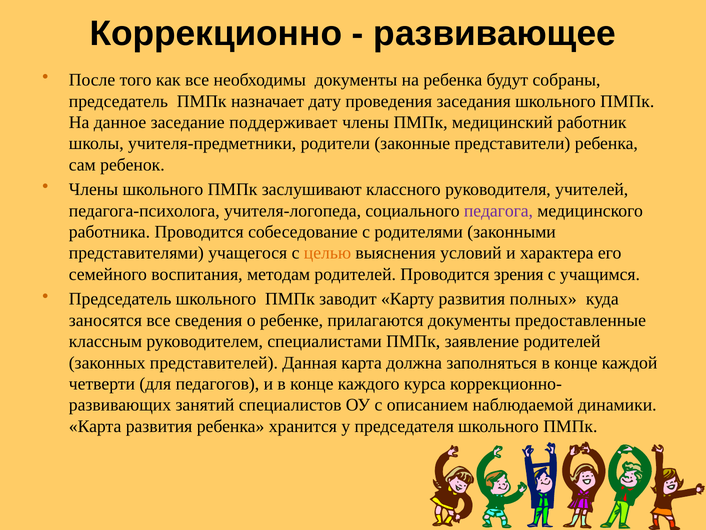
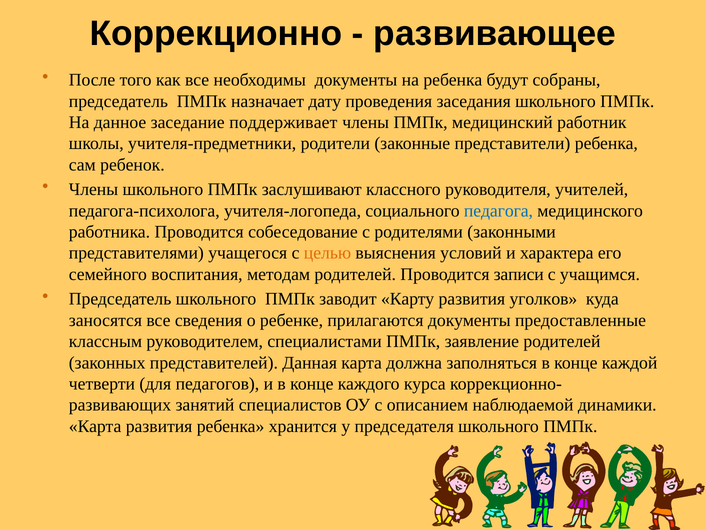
педагога colour: purple -> blue (498, 211)
зрения: зрения -> записи (519, 274)
полных: полных -> уголков (543, 299)
